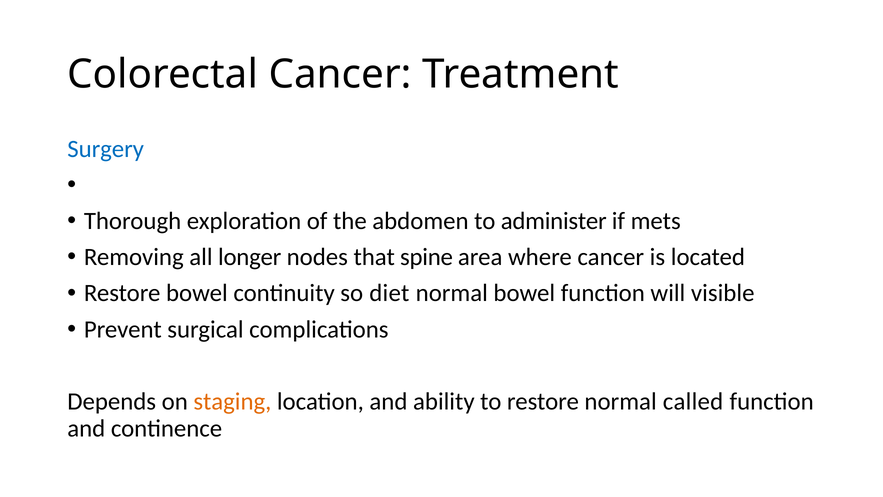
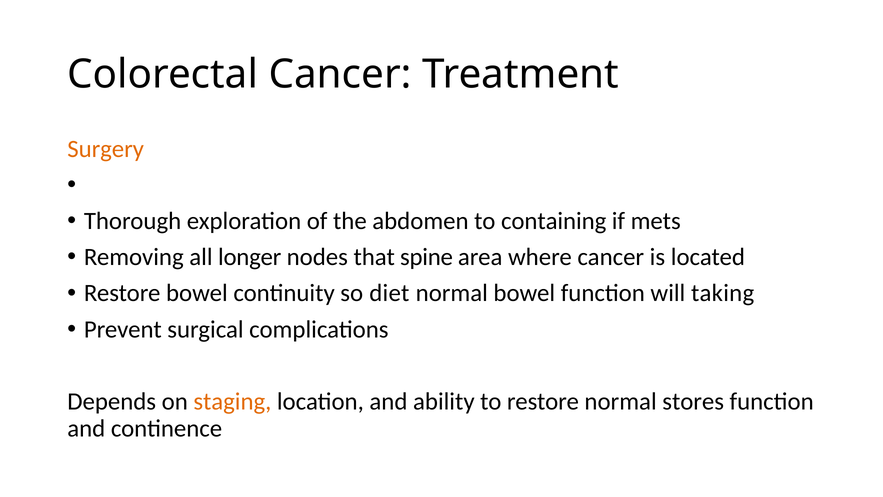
Surgery colour: blue -> orange (106, 149)
administer: administer -> containing (554, 221)
visible: visible -> taking (723, 293)
called: called -> stores (693, 401)
